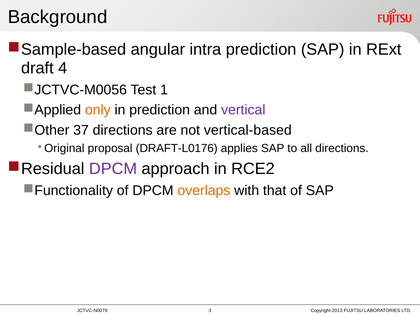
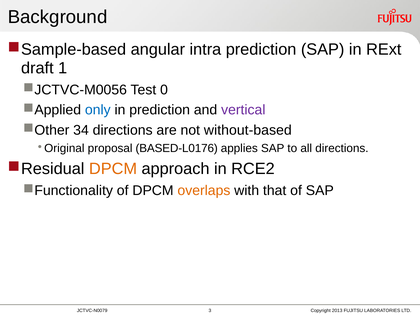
4: 4 -> 1 (63, 68)
1: 1 -> 0 (164, 90)
only colour: orange -> blue (98, 110)
37: 37 -> 34 (81, 130)
vertical-based: vertical-based -> without-based (248, 130)
DRAFT-L0176: DRAFT-L0176 -> BASED-L0176 (177, 148)
DPCM colour: purple -> orange (113, 169)
